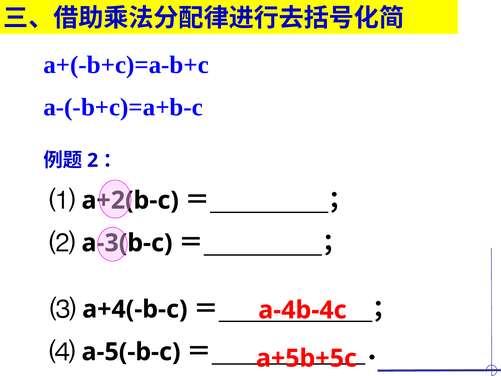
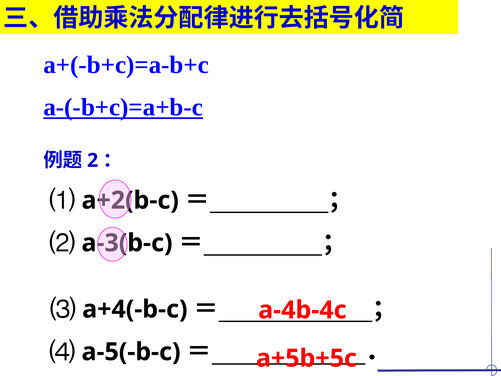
a-(-b+c)=a+b-c underline: none -> present (123, 107)
